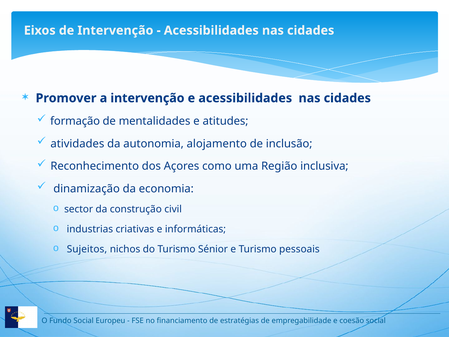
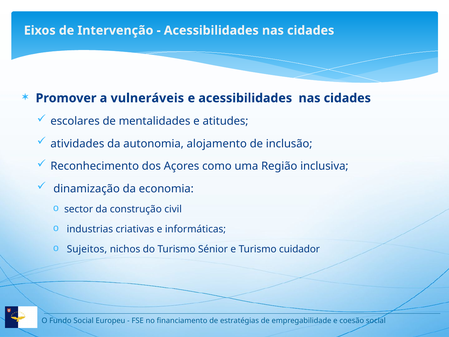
a intervenção: intervenção -> vulneráveis (147, 98)
formação: formação -> escolares (75, 121)
pessoais: pessoais -> cuidador (299, 249)
